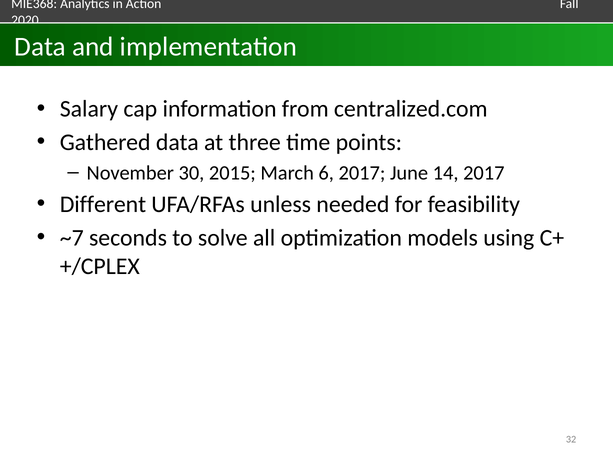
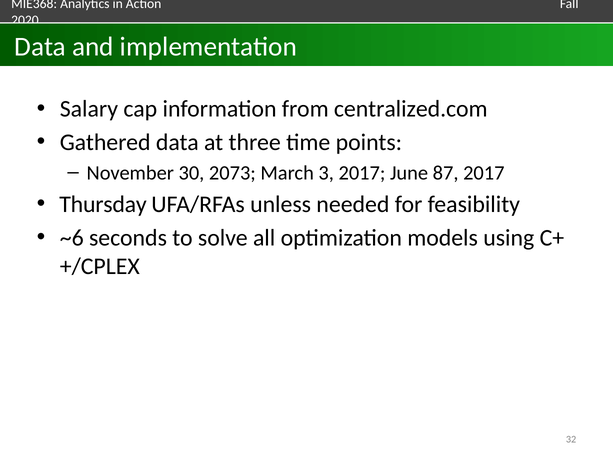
2015: 2015 -> 2073 (232, 173)
6: 6 -> 3 (326, 173)
14: 14 -> 87 (446, 173)
Different: Different -> Thursday (103, 204)
~7: ~7 -> ~6 (72, 238)
